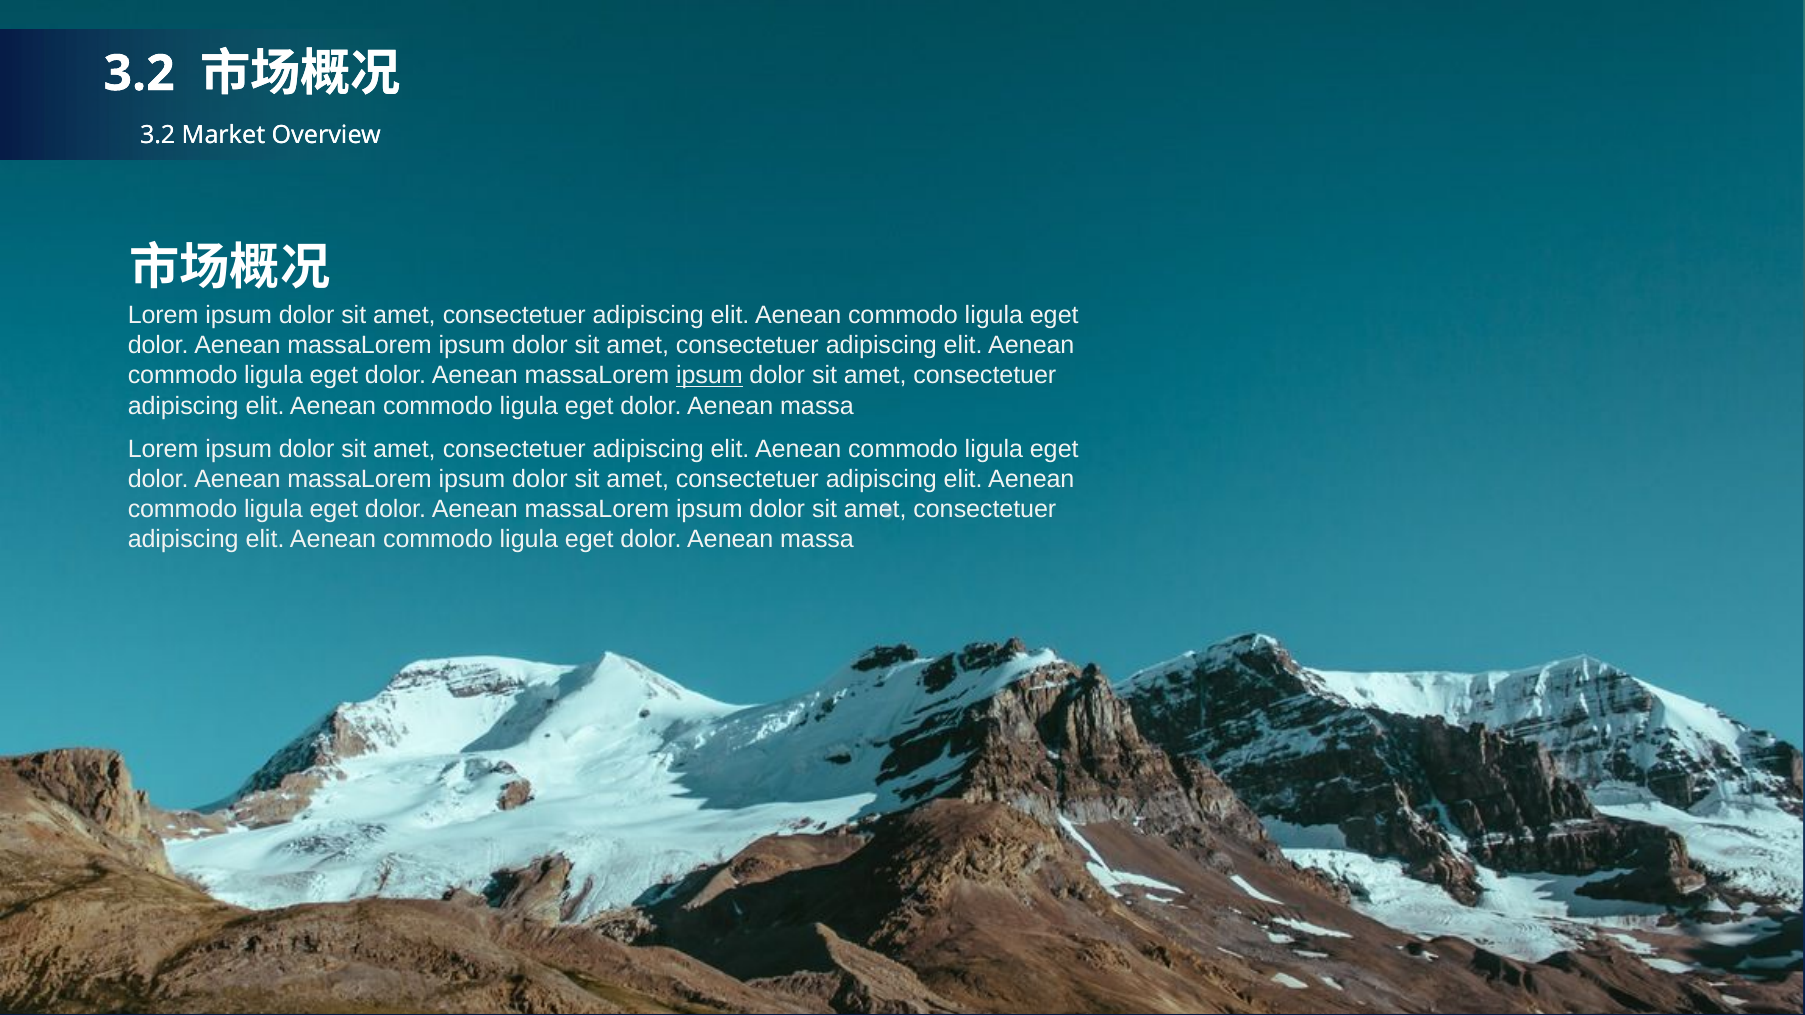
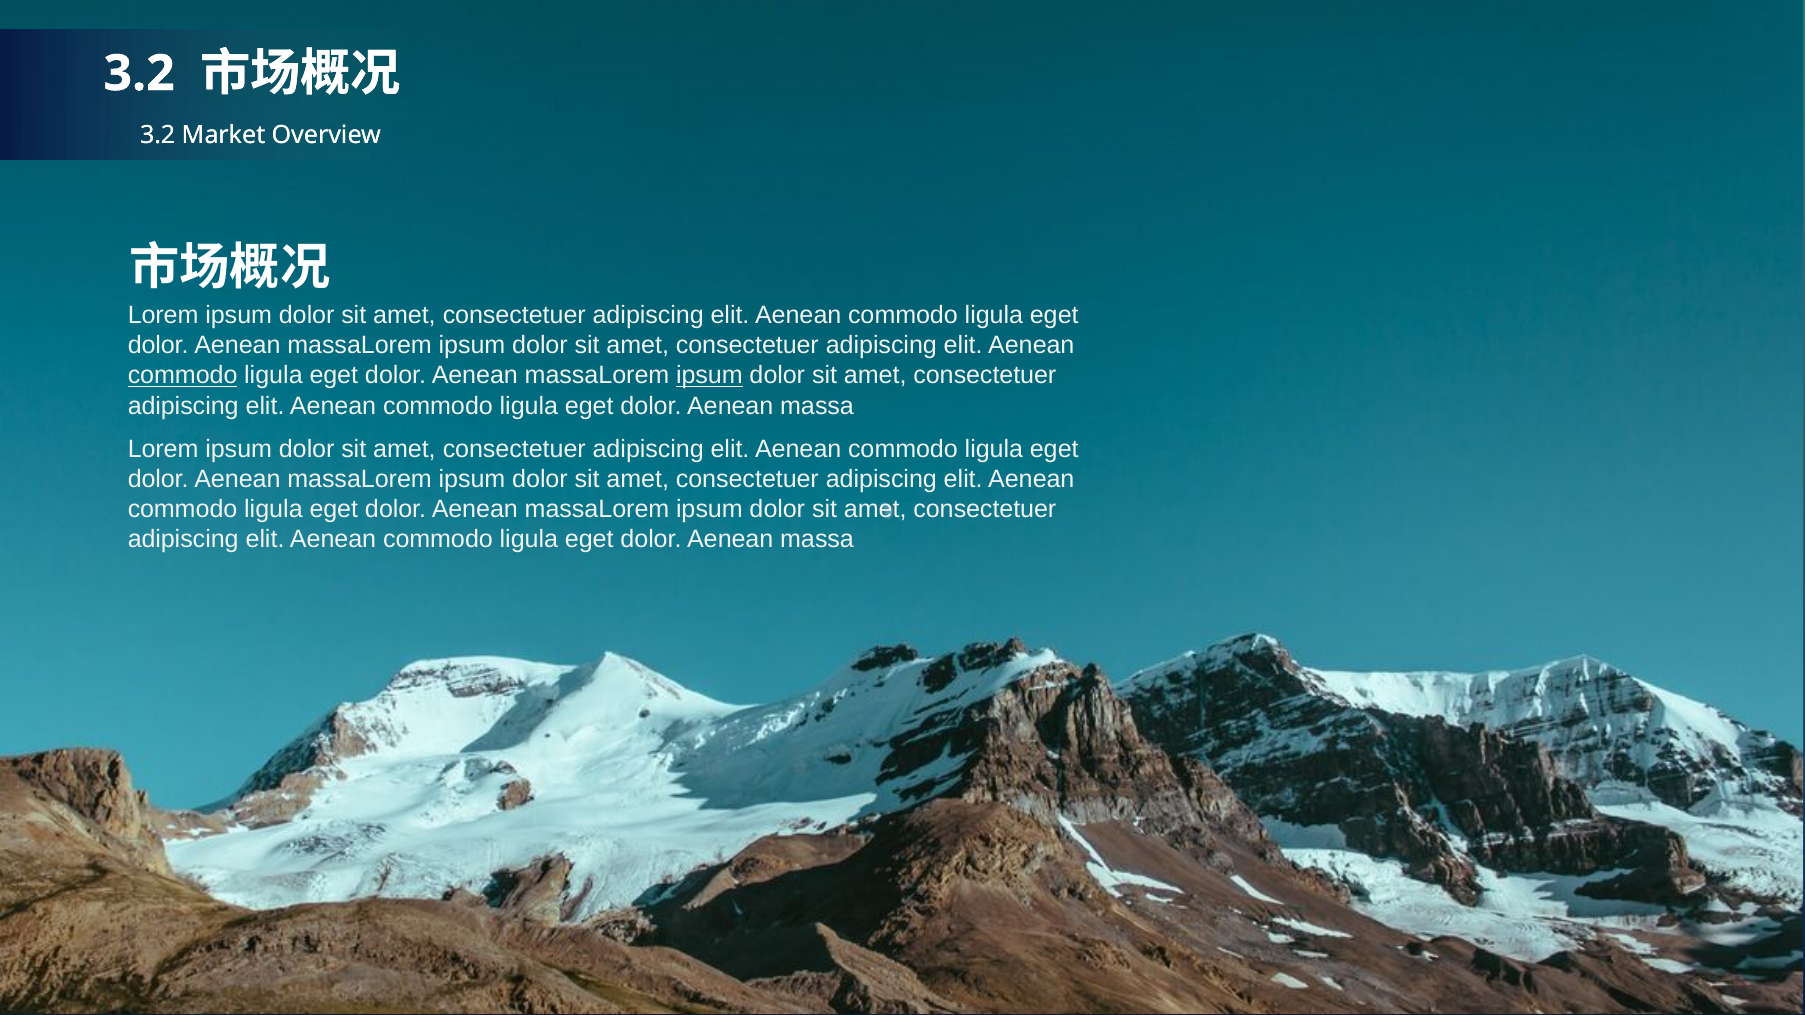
commodo underline: none -> present (183, 376)
